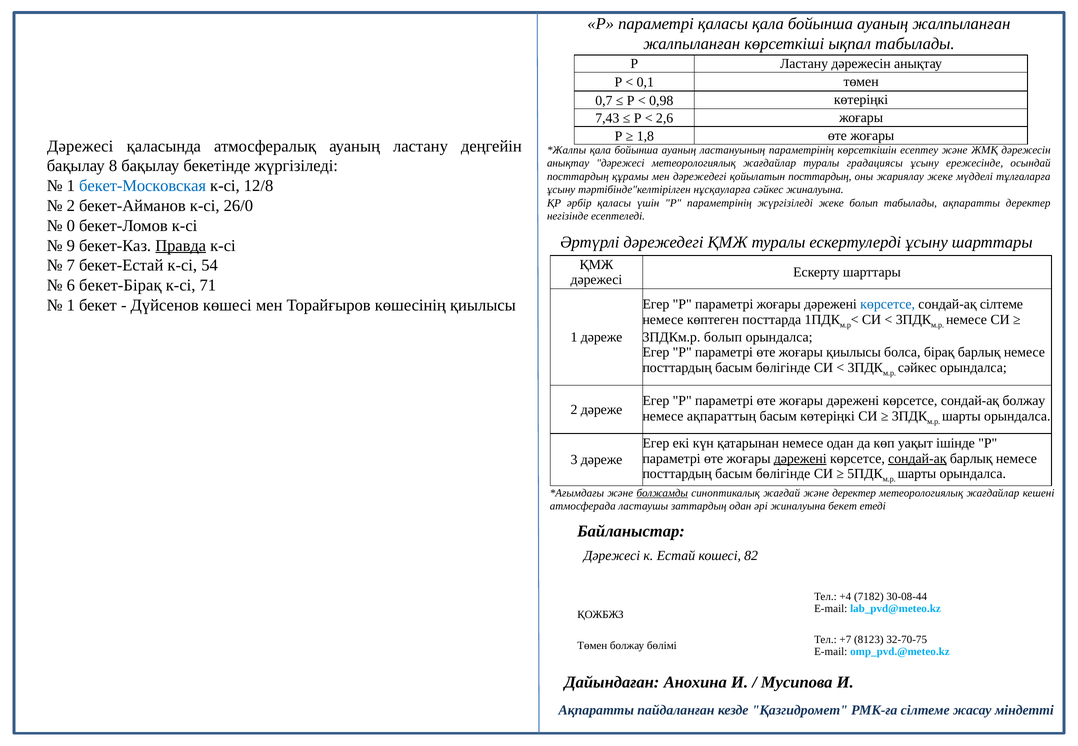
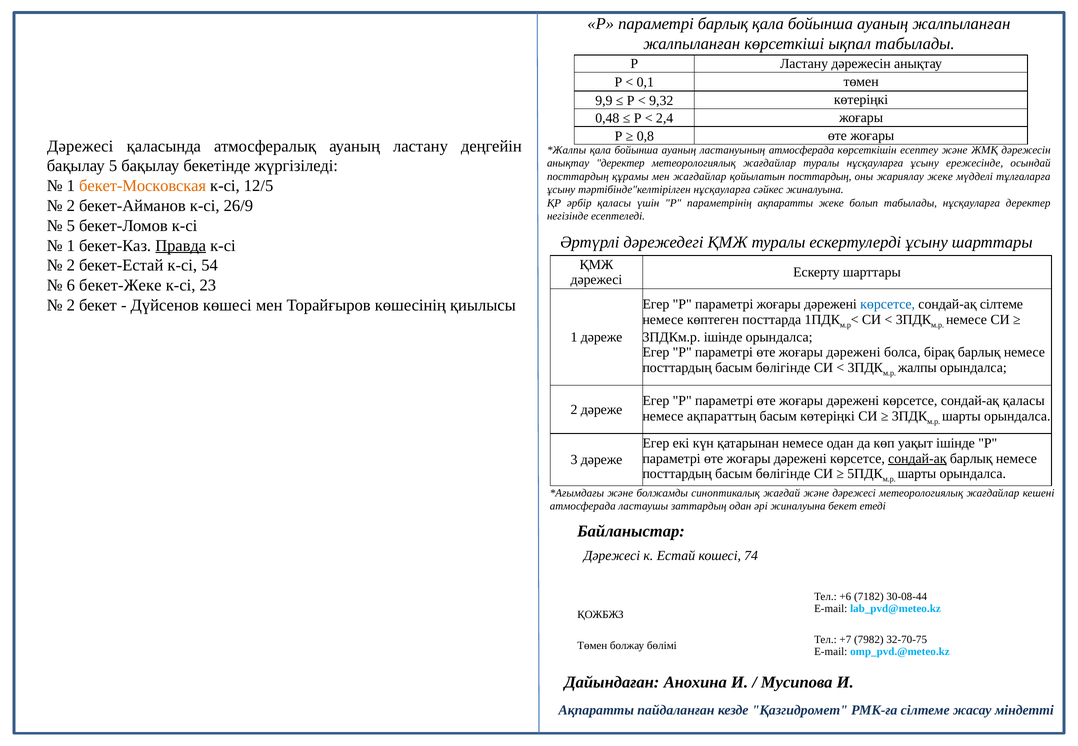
параметрі қаласы: қаласы -> барлық (723, 24)
0,7: 0,7 -> 9,9 (604, 101)
0,98: 0,98 -> 9,32 (661, 101)
7,43: 7,43 -> 0,48 (607, 118)
2,6: 2,6 -> 2,4 (665, 118)
1,8: 1,8 -> 0,8 (645, 136)
ластануының параметрінің: параметрінің -> атмосферада (801, 150)
анықтау дәрежесі: дәрежесі -> деректер (621, 163)
туралы градациясы: градациясы -> нұсқауларға (875, 163)
бақылау 8: 8 -> 5 (113, 166)
мен дәрежедегі: дәрежедегі -> жағдайлар (700, 176)
бекет-Московская colour: blue -> orange (143, 186)
12/8: 12/8 -> 12/5 (259, 186)
параметрінің жүргізіледі: жүргізіледі -> ақпаратты (785, 203)
табылады ақпаратты: ақпаратты -> нұсқауларға (971, 203)
26/0: 26/0 -> 26/9 (238, 206)
0: 0 -> 5 (71, 226)
9: 9 -> 1 (71, 246)
7: 7 -> 2 (71, 266)
бекет-Бірақ: бекет-Бірақ -> бекет-Жеке (120, 285)
71: 71 -> 23 (208, 285)
1: 1 -> 2 (71, 305)
3ПДКм.р болып: болып -> ішінде (723, 337)
қиылысы: қиылысы -> дәрежені (853, 352)
сәйкес: сәйкес -> жалпы (917, 368)
сондай-ақ болжау: болжау -> қаласы (1024, 401)
дәрежені underline: present -> none (800, 459)
болжамды underline: present -> none (662, 493)
және деректер: деректер -> дәрежесі (854, 493)
82: 82 -> 74 (751, 556)
+4: +4 -> +6 (845, 597)
8123: 8123 -> 7982 (869, 640)
